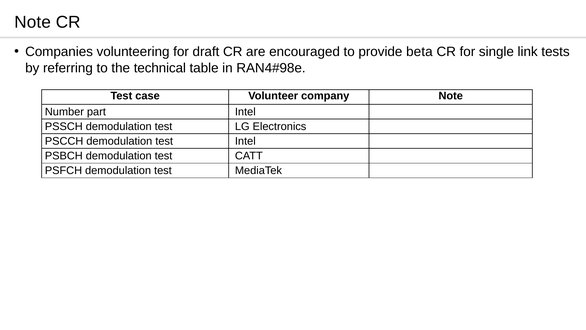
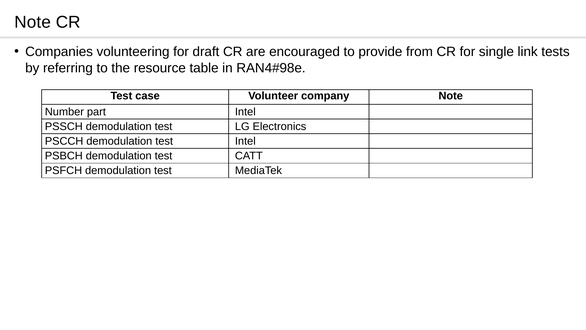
beta: beta -> from (419, 52)
technical: technical -> resource (160, 68)
